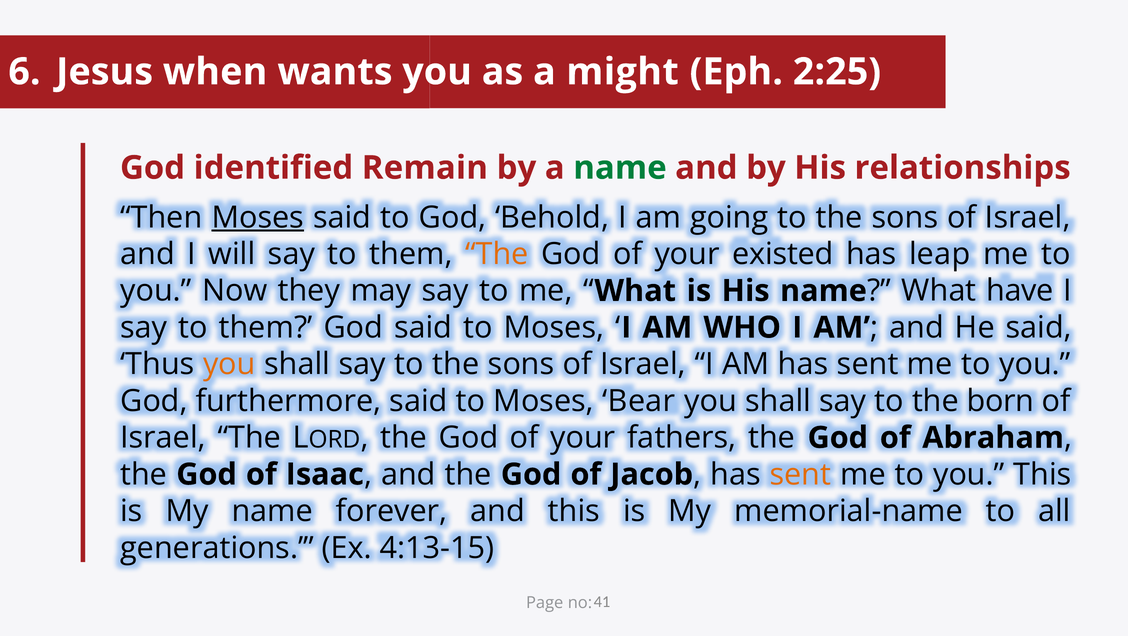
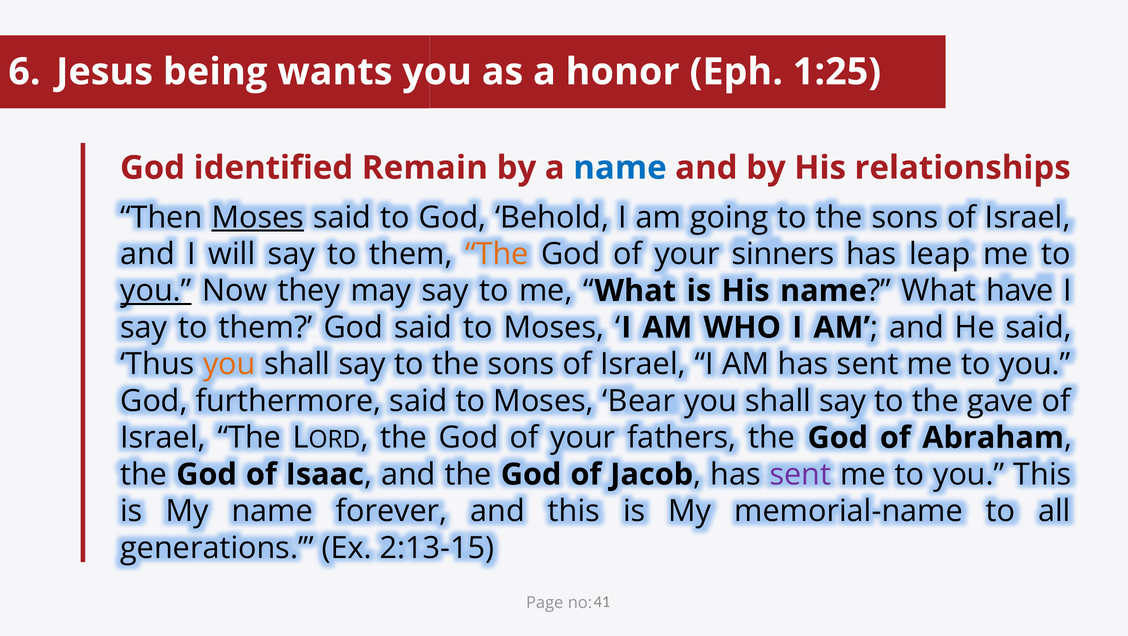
when: when -> being (215, 72)
might: might -> honor (623, 72)
2:25: 2:25 -> 1:25 (837, 72)
name colour: green -> blue (620, 168)
existed: existed -> sinners (783, 254)
you underline: none -> present (156, 291)
born: born -> gave (1000, 401)
sent colour: orange -> purple (800, 475)
4:13-15: 4:13-15 -> 2:13-15 (437, 548)
